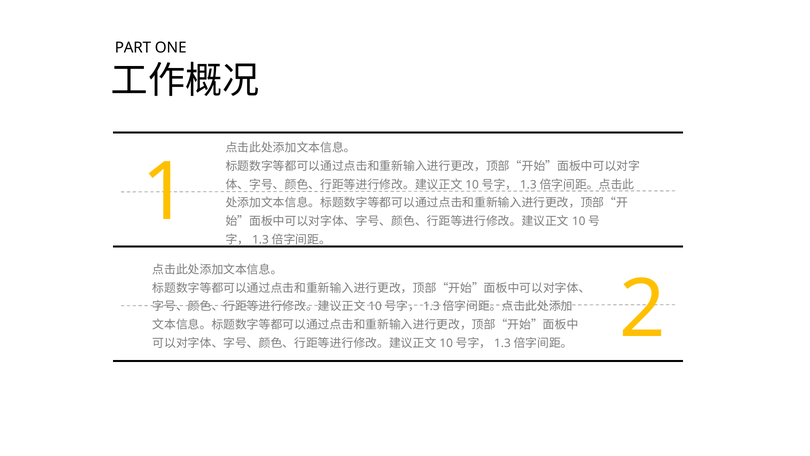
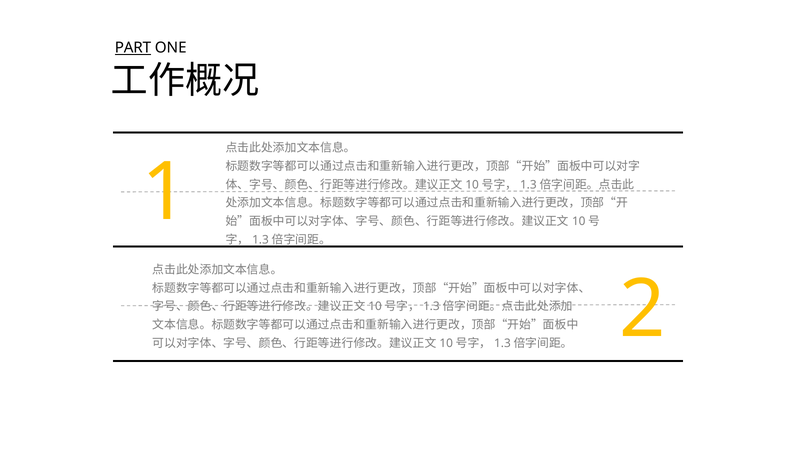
PART underline: none -> present (133, 48)
